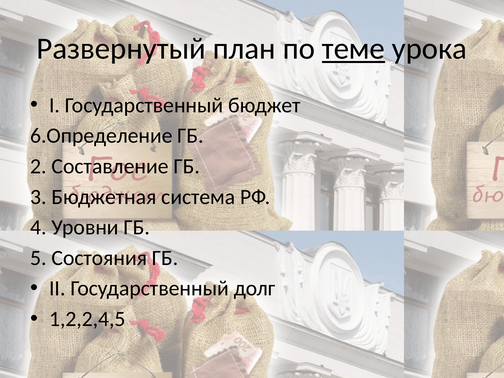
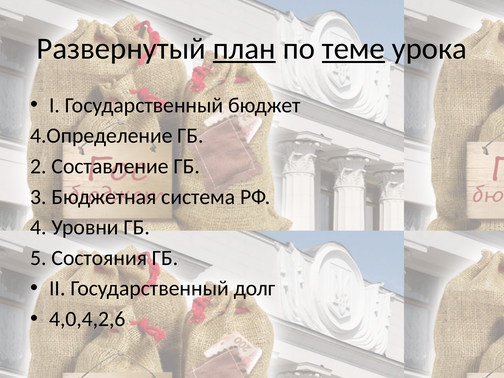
план underline: none -> present (244, 49)
6.Определение: 6.Определение -> 4.Определение (101, 136)
1,2,2,4,5: 1,2,2,4,5 -> 4,0,4,2,6 (87, 319)
